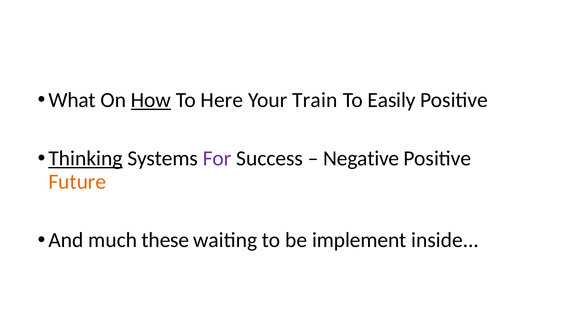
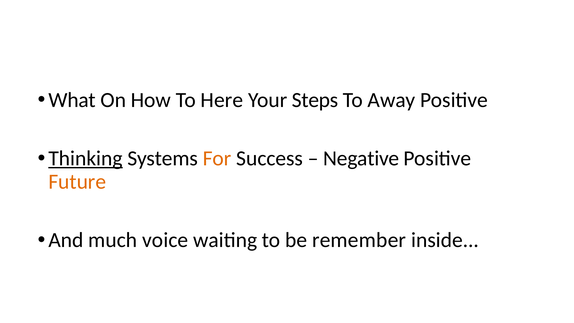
How underline: present -> none (151, 100)
Train: Train -> Steps (315, 100)
Easily: Easily -> Away (392, 100)
For colour: purple -> orange (217, 158)
these: these -> voice (165, 240)
implement: implement -> remember (359, 240)
